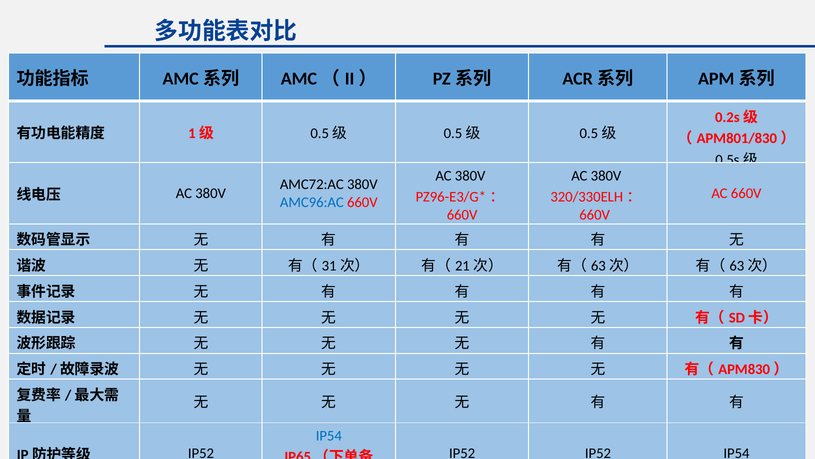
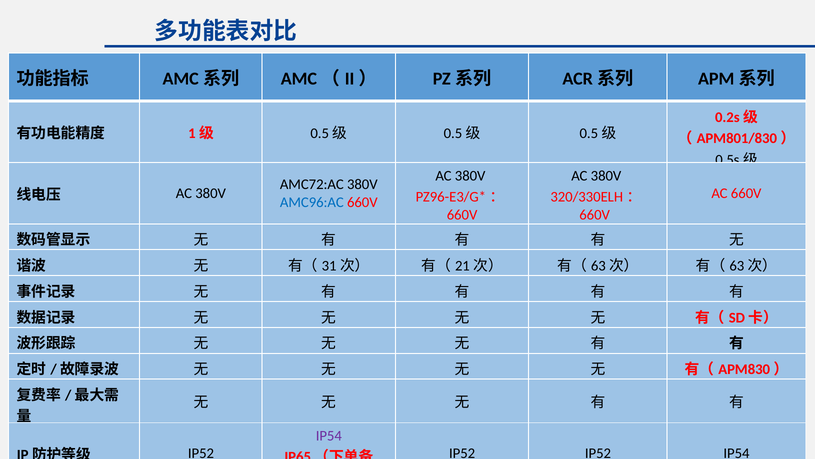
IP54 colour: blue -> purple (329, 435)
